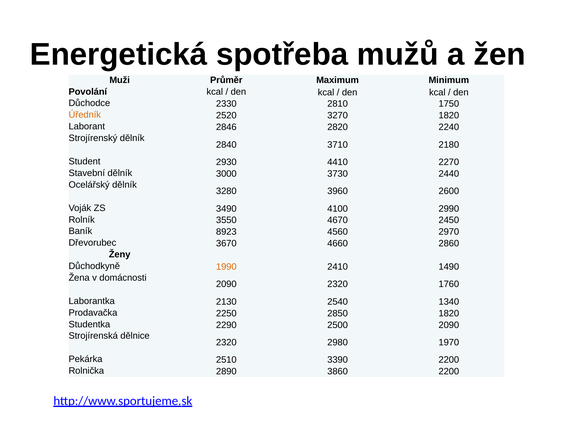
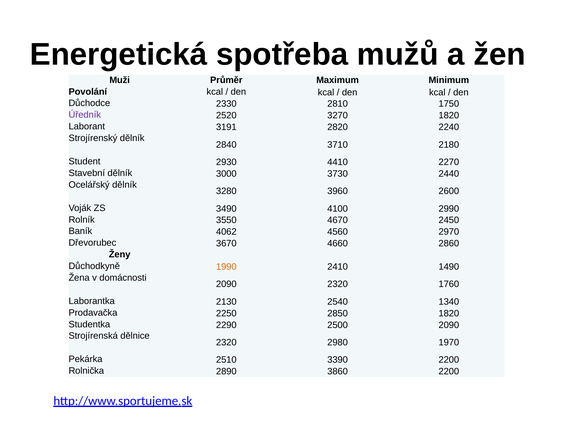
Úředník colour: orange -> purple (85, 115)
2846: 2846 -> 3191 (226, 127)
8923: 8923 -> 4062 (226, 232)
